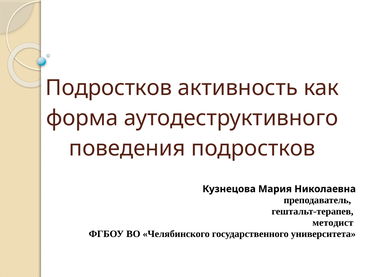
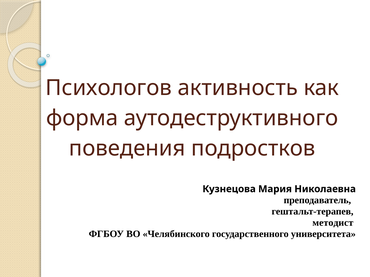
Подростков: Подростков -> Психологов (109, 88)
